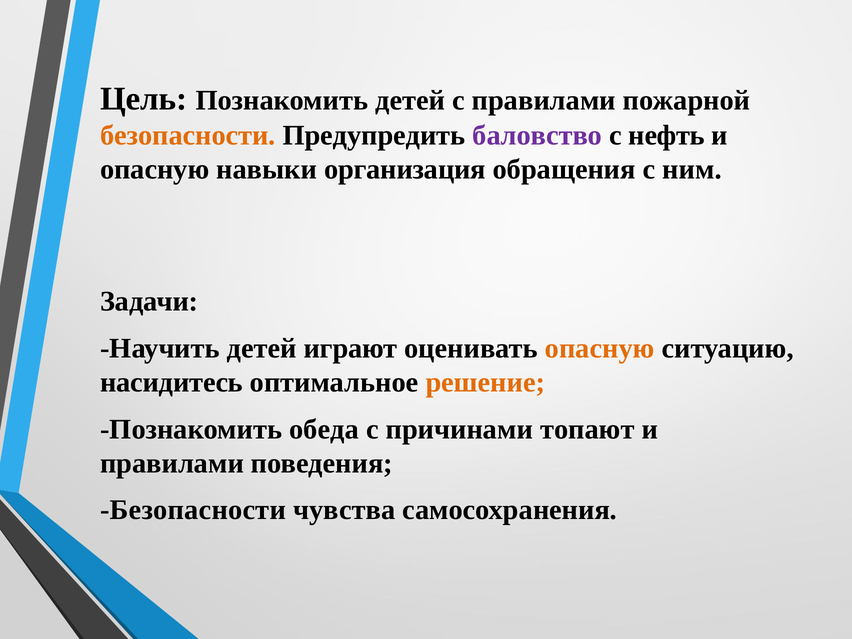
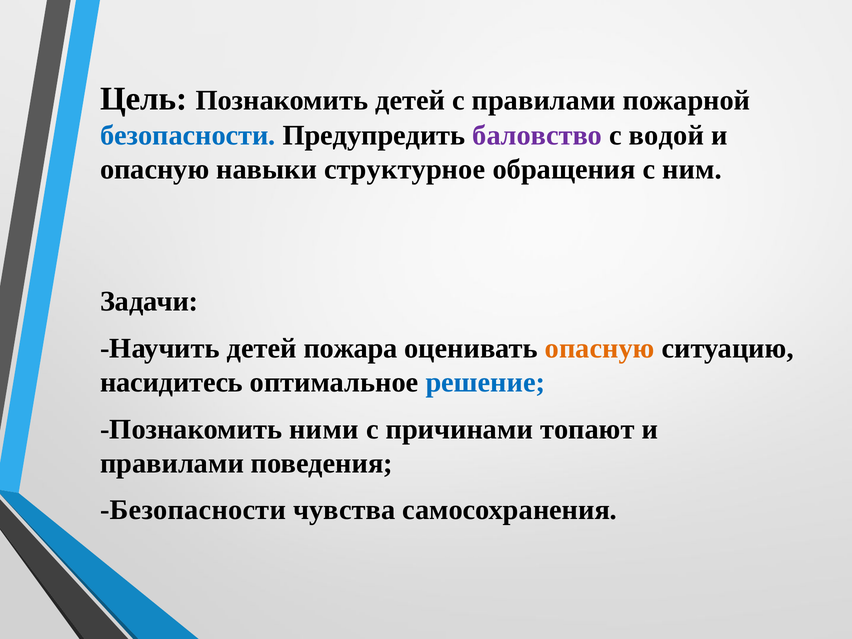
безопасности colour: orange -> blue (188, 135)
нефть: нефть -> водой (666, 135)
организация: организация -> структурное (405, 169)
играют: играют -> пожара (351, 348)
решение colour: orange -> blue (485, 382)
обеда: обеда -> ними (324, 429)
